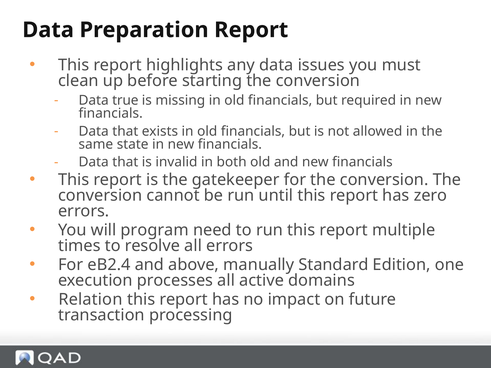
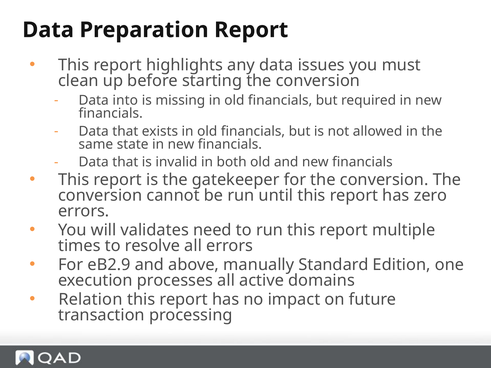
true: true -> into (125, 100)
program: program -> validates (155, 230)
eB2.4: eB2.4 -> eB2.9 (109, 265)
